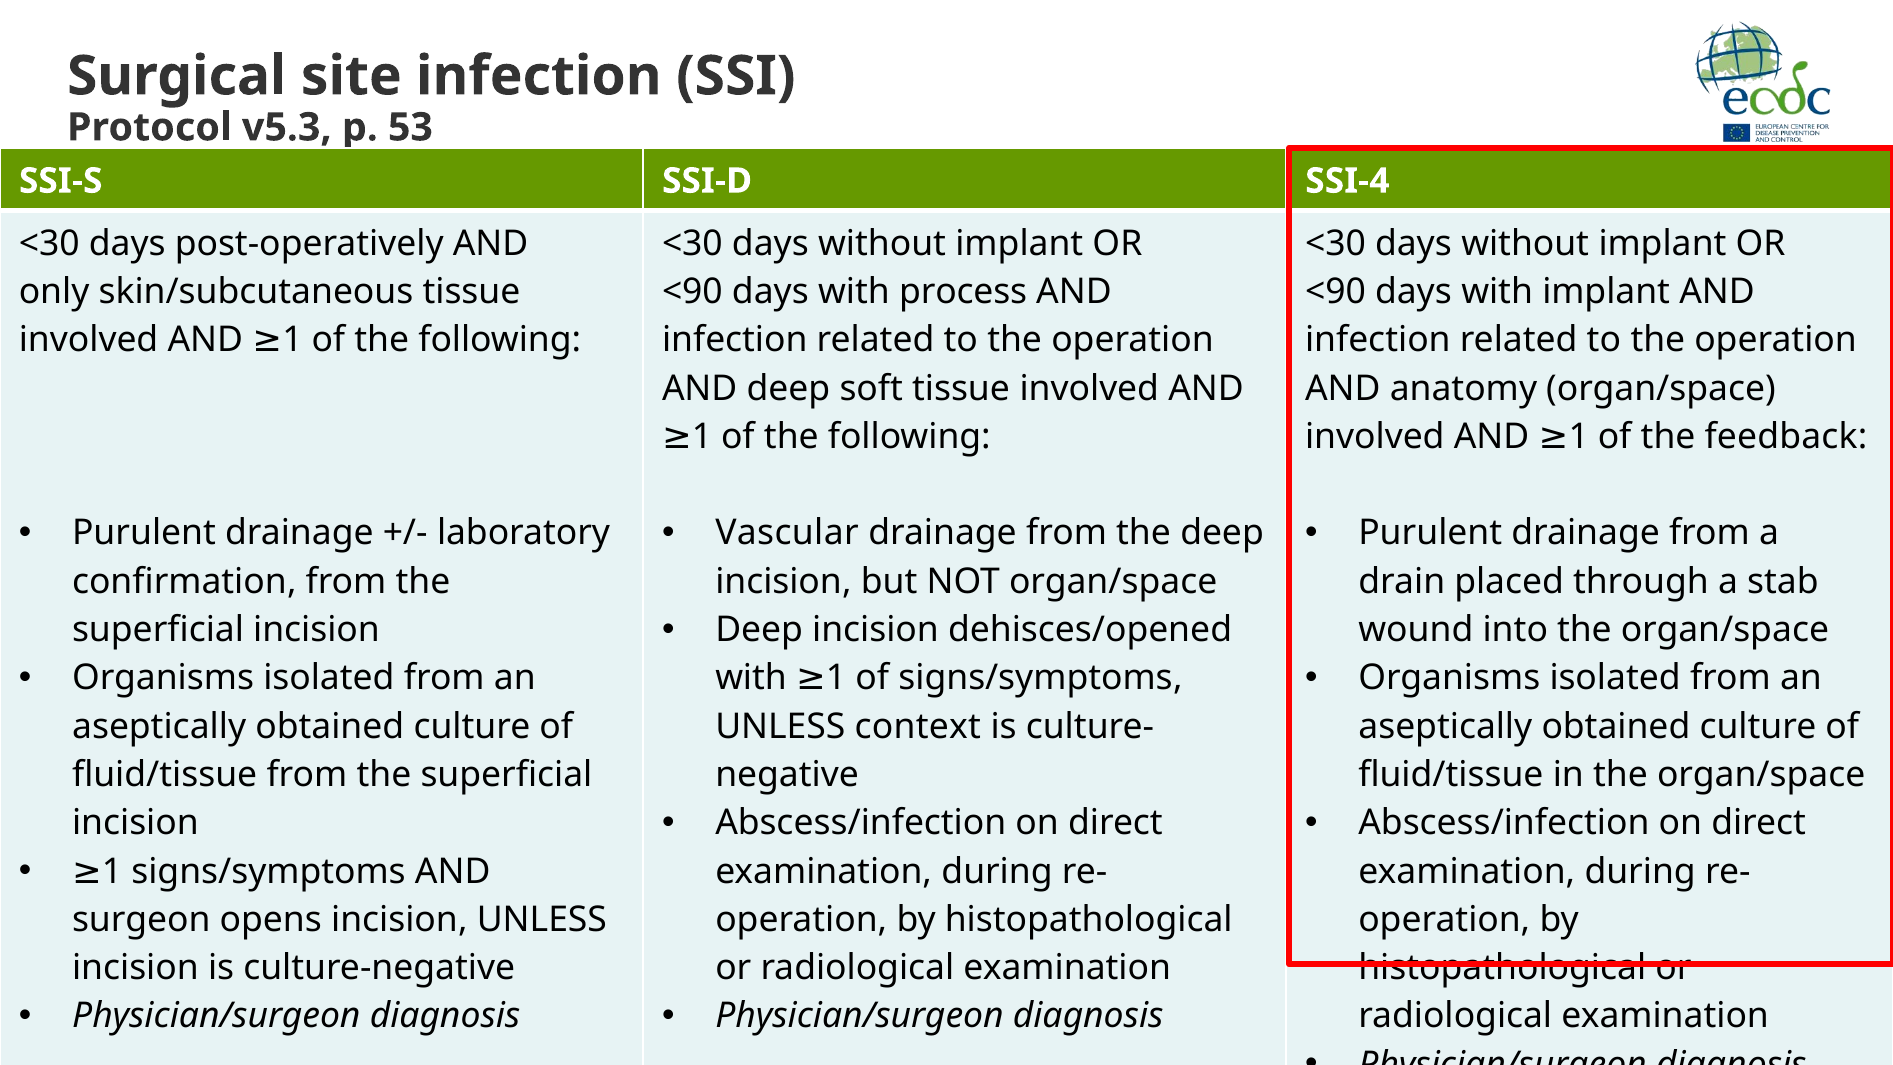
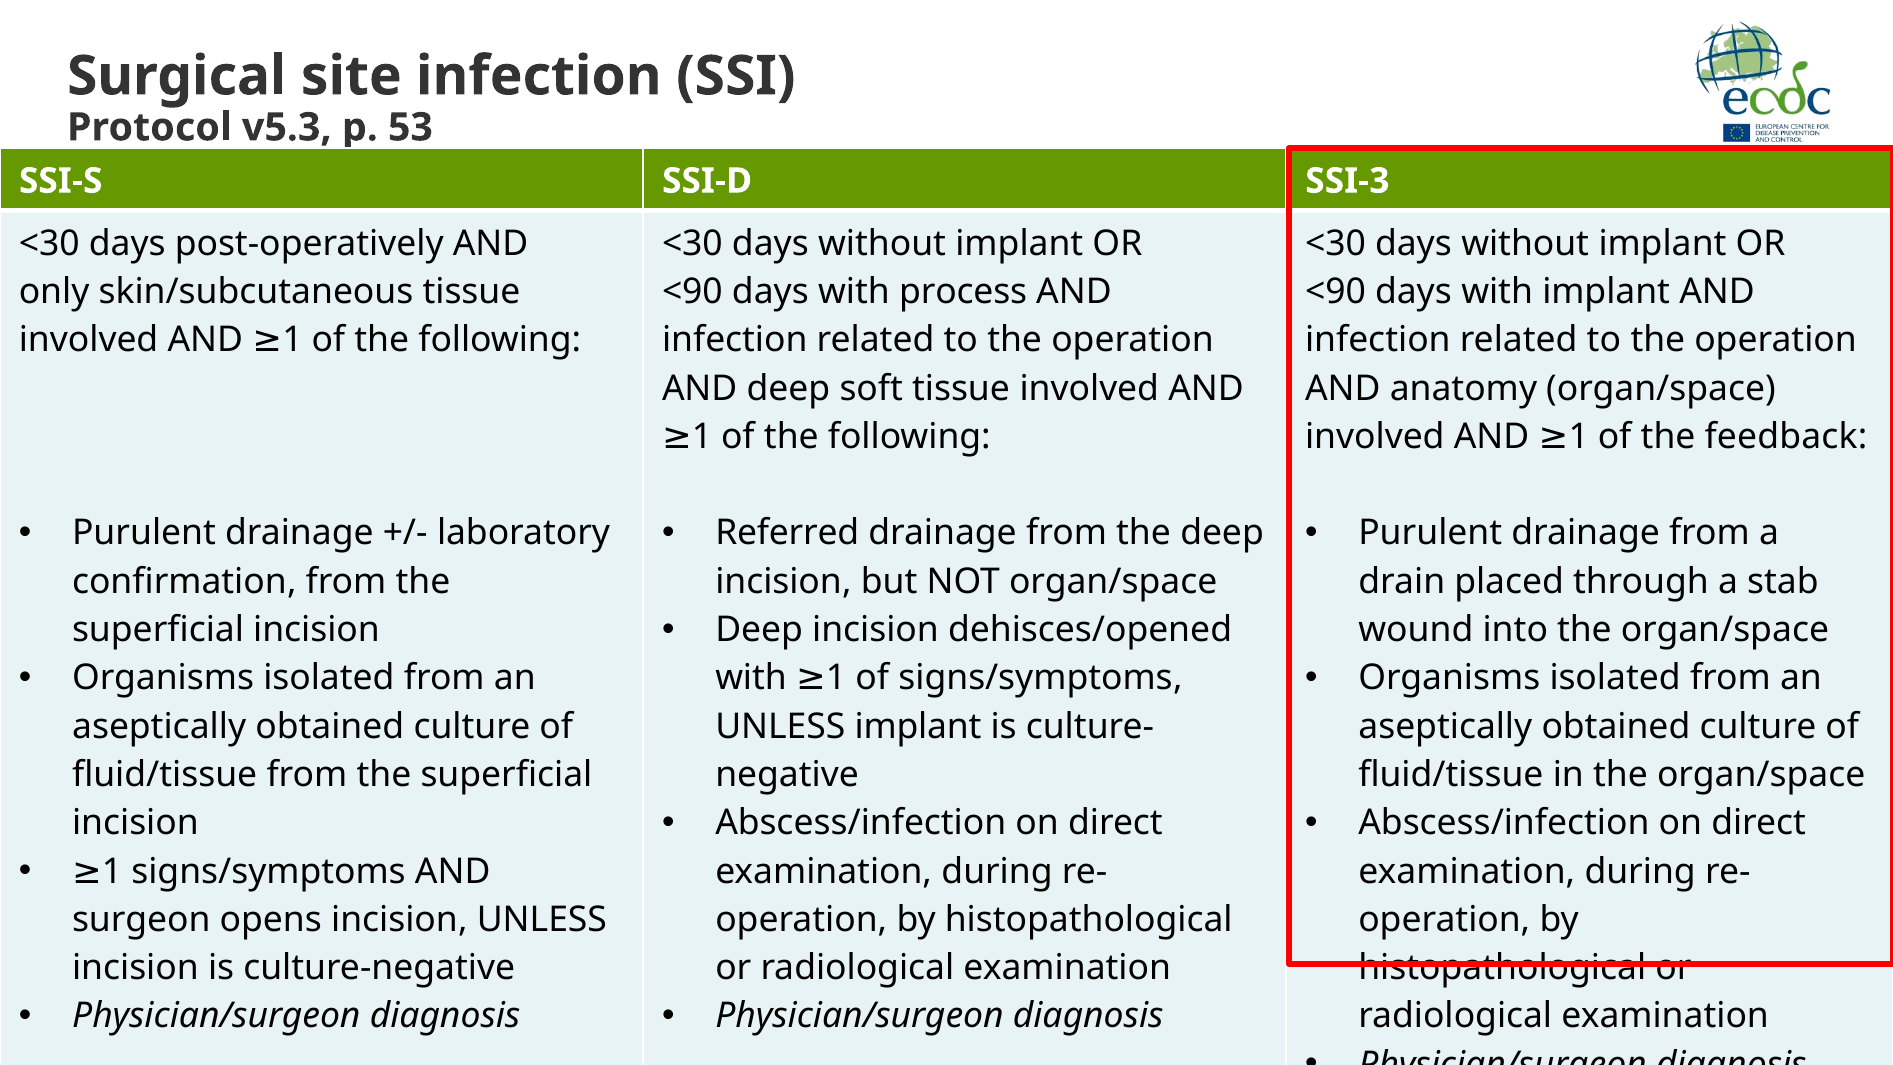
SSI-4: SSI-4 -> SSI-3 (1347, 181)
Vascular: Vascular -> Referred (787, 533)
UNLESS context: context -> implant (918, 726)
